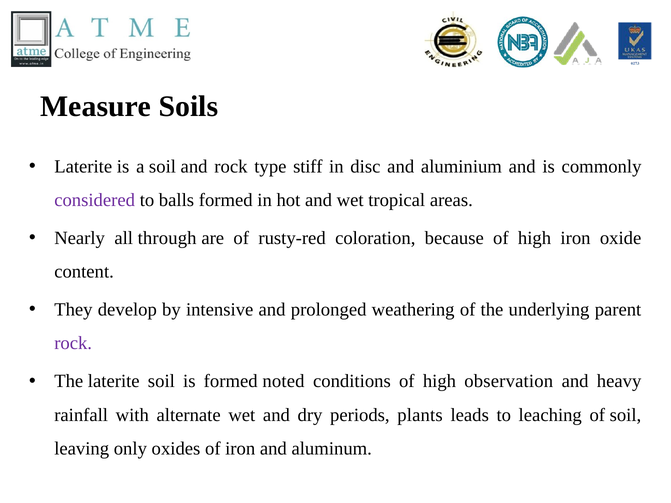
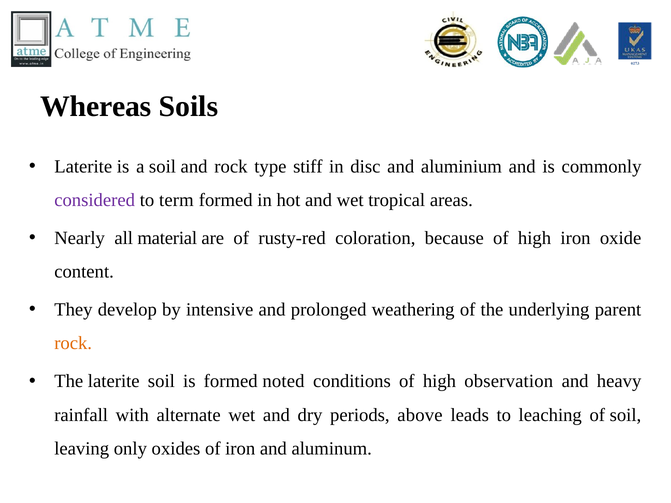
Measure: Measure -> Whereas (96, 107)
balls: balls -> term (176, 200)
through: through -> material (167, 238)
rock colour: purple -> orange (73, 344)
plants: plants -> above (420, 415)
